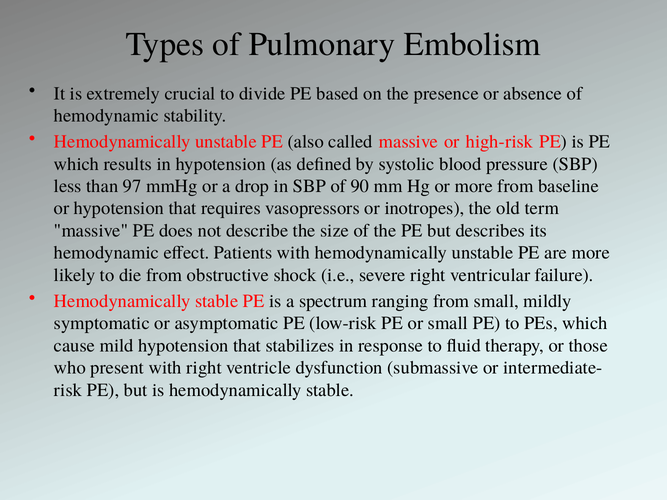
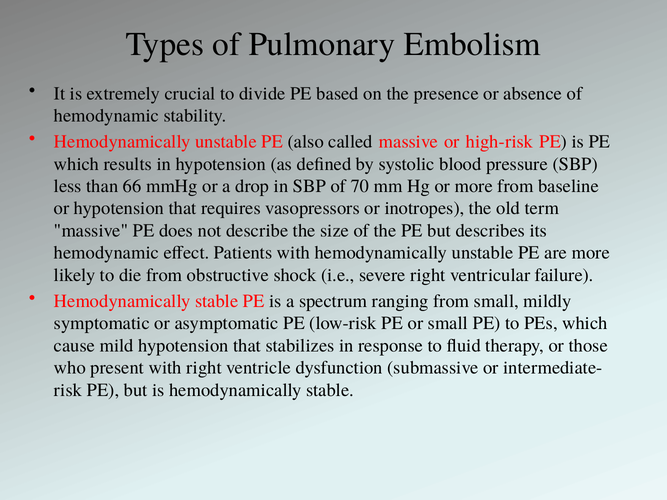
97: 97 -> 66 (132, 186)
90: 90 -> 70 (360, 186)
